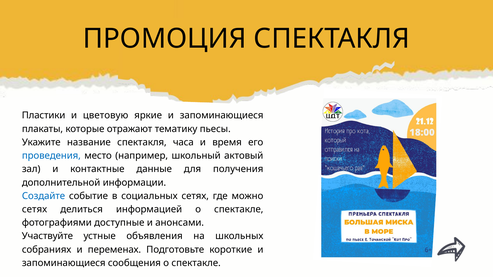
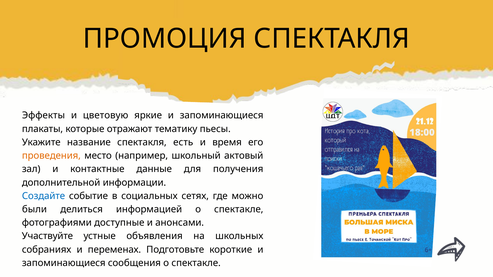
Пластики: Пластики -> Эффекты (43, 116)
часа: часа -> есть (183, 142)
проведения colour: blue -> orange (51, 156)
сетях: сетях -> были (35, 210)
